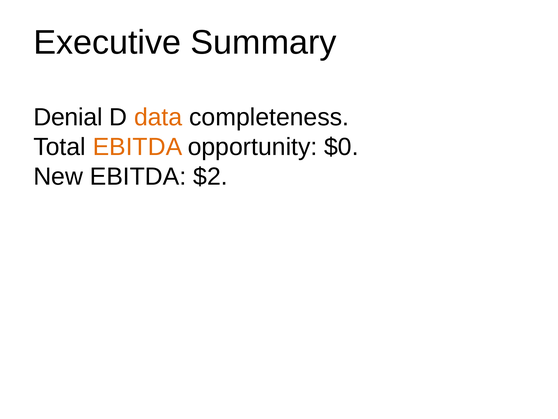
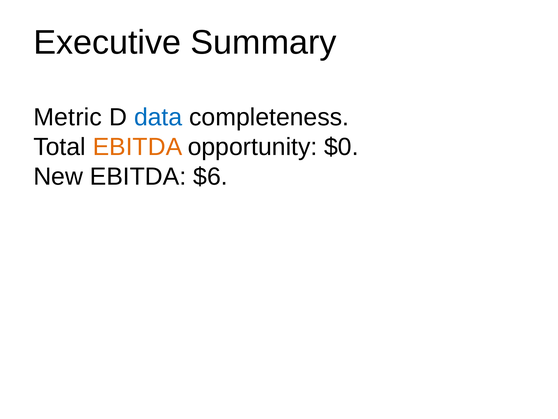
Denial: Denial -> Metric (68, 117)
data colour: orange -> blue (158, 117)
$2: $2 -> $6 (211, 177)
